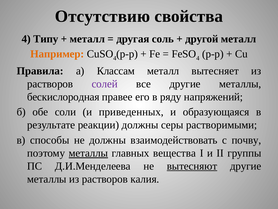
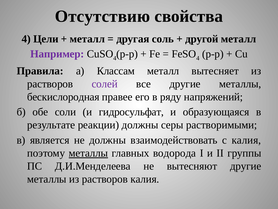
Типу: Типу -> Цели (46, 39)
Например colour: orange -> purple (57, 54)
приведенных: приведенных -> гидросульфат (131, 112)
способы: способы -> является (50, 140)
с почву: почву -> калия (246, 140)
вещества: вещества -> водорода (174, 153)
вытесняют underline: present -> none (192, 166)
